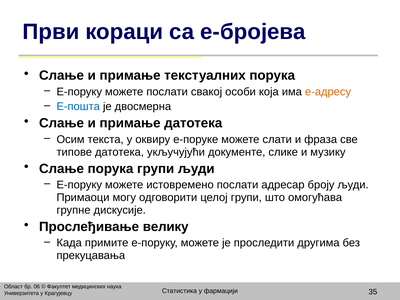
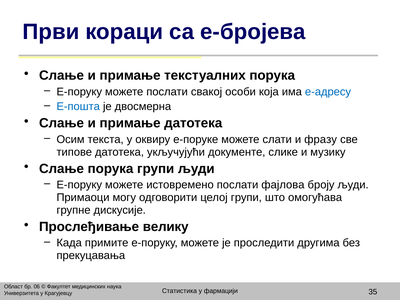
е-адресу colour: orange -> blue (328, 92)
фраза: фраза -> фразу (321, 139)
адресар: адресар -> фајлова (283, 185)
